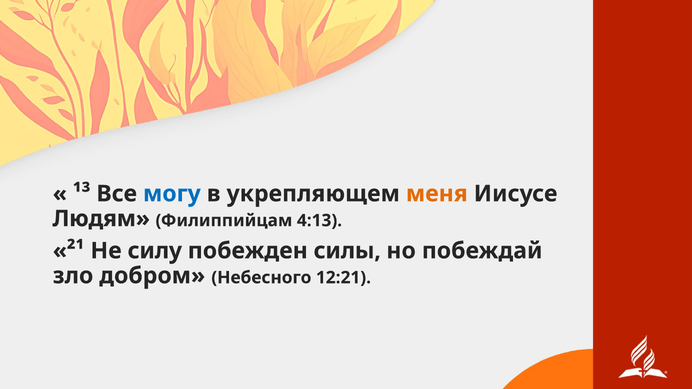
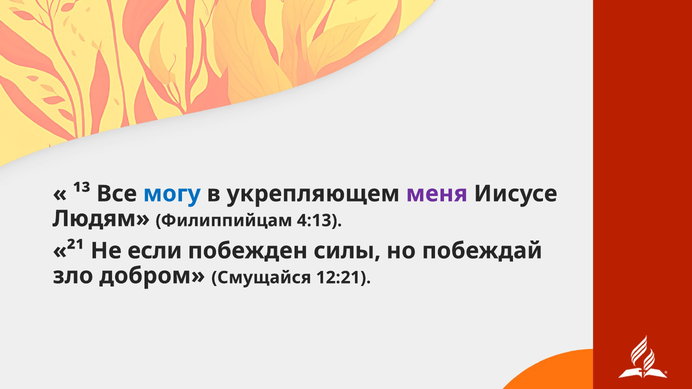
меня colour: orange -> purple (437, 194)
силу: силу -> если (155, 251)
Небесного: Небесного -> Смущайся (261, 278)
